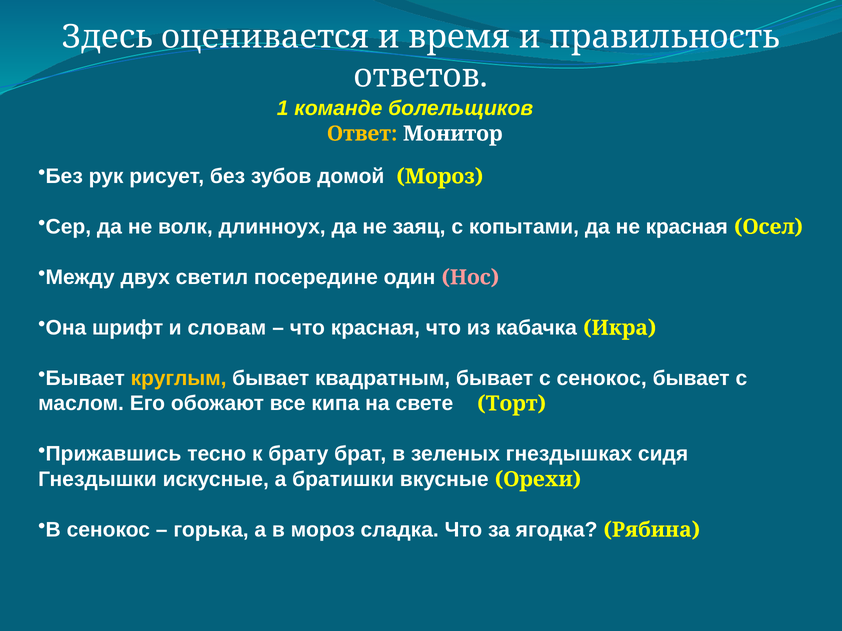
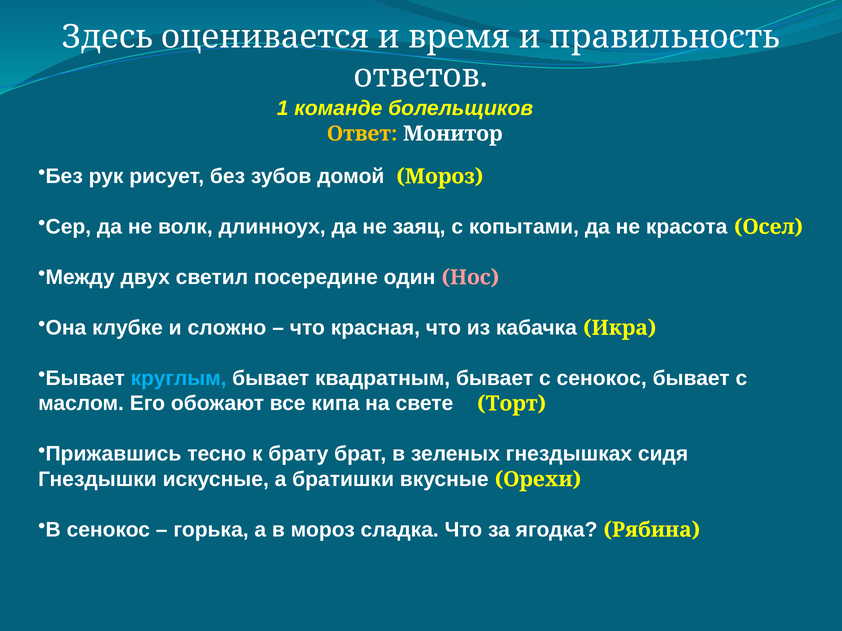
не красная: красная -> красота (687, 227)
шрифт: шрифт -> клубке (128, 328)
словам: словам -> сложно (227, 328)
круглым colour: yellow -> light blue (179, 379)
